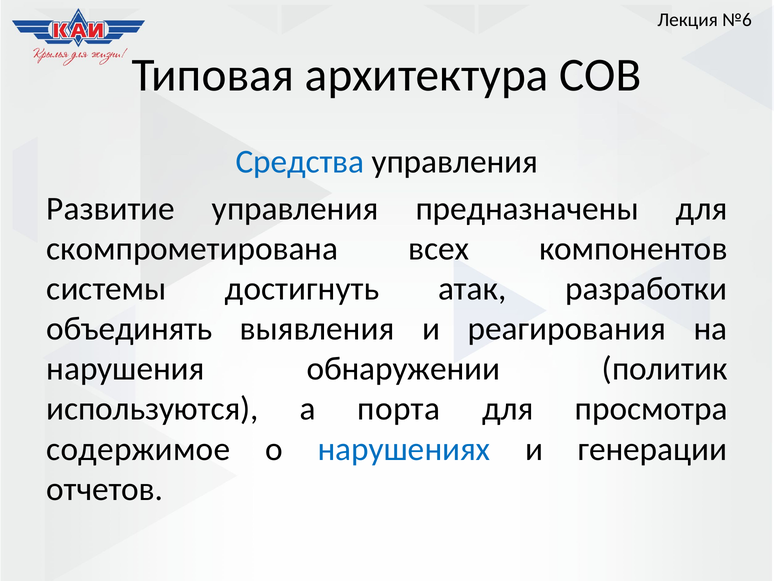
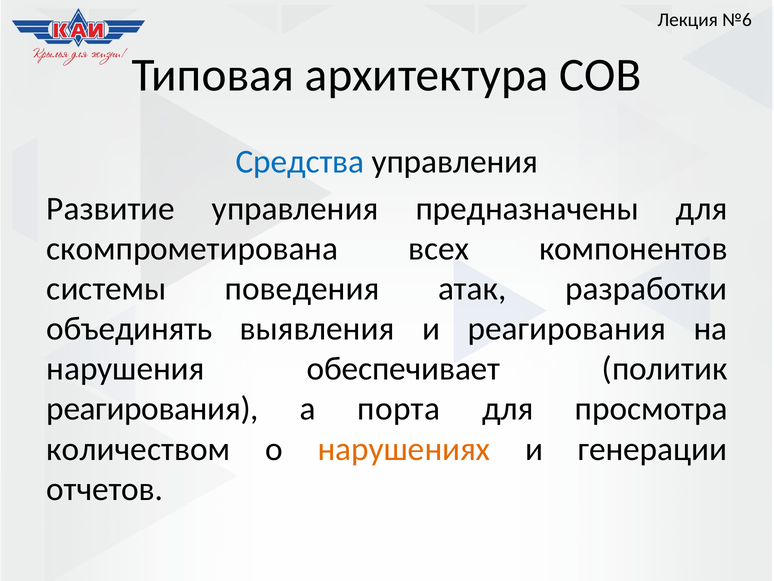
достигнуть: достигнуть -> поведения (302, 289)
обнаружении: обнаружении -> обеспечивает (403, 369)
используются: используются -> реагирования (153, 409)
содержимое: содержимое -> количеством (138, 449)
нарушениях colour: blue -> orange (404, 449)
